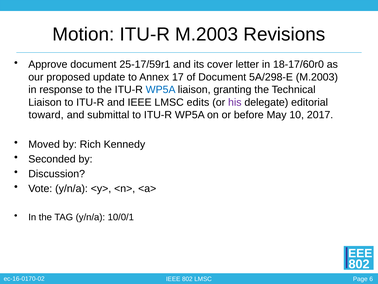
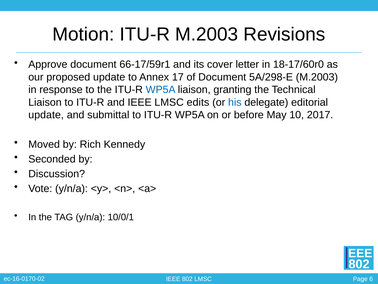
25-17/59r1: 25-17/59r1 -> 66-17/59r1 (145, 64)
his colour: purple -> blue (235, 102)
toward: toward -> update (46, 115)
